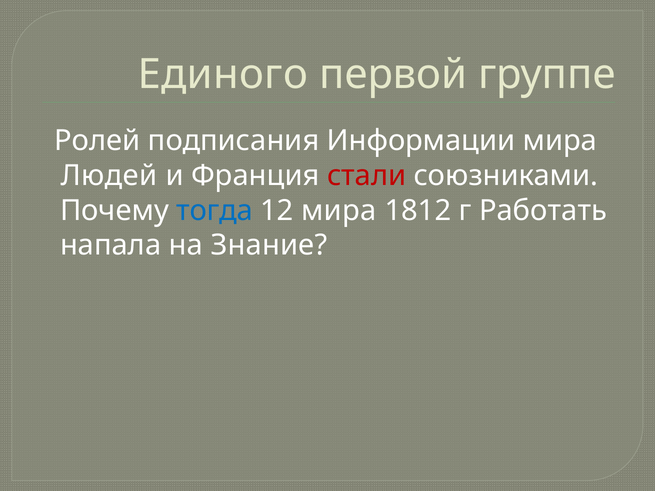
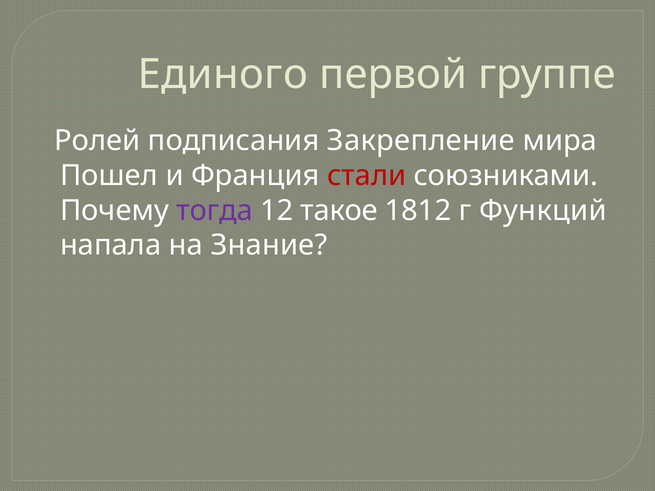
Информации: Информации -> Закрепление (421, 141)
Людей: Людей -> Пошел (109, 176)
тогда colour: blue -> purple (215, 211)
12 мира: мира -> такое (339, 211)
Работать: Работать -> Функций (543, 211)
